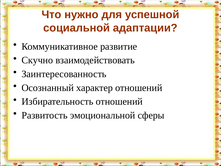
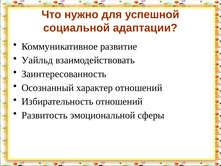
Скучно: Скучно -> Уайльд (37, 60)
